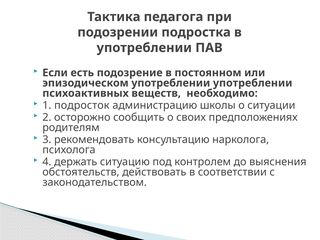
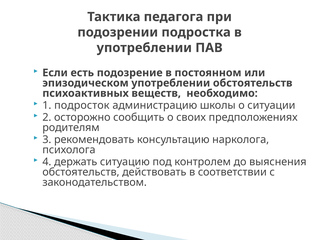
употреблении употреблении: употреблении -> обстоятельств (253, 83)
